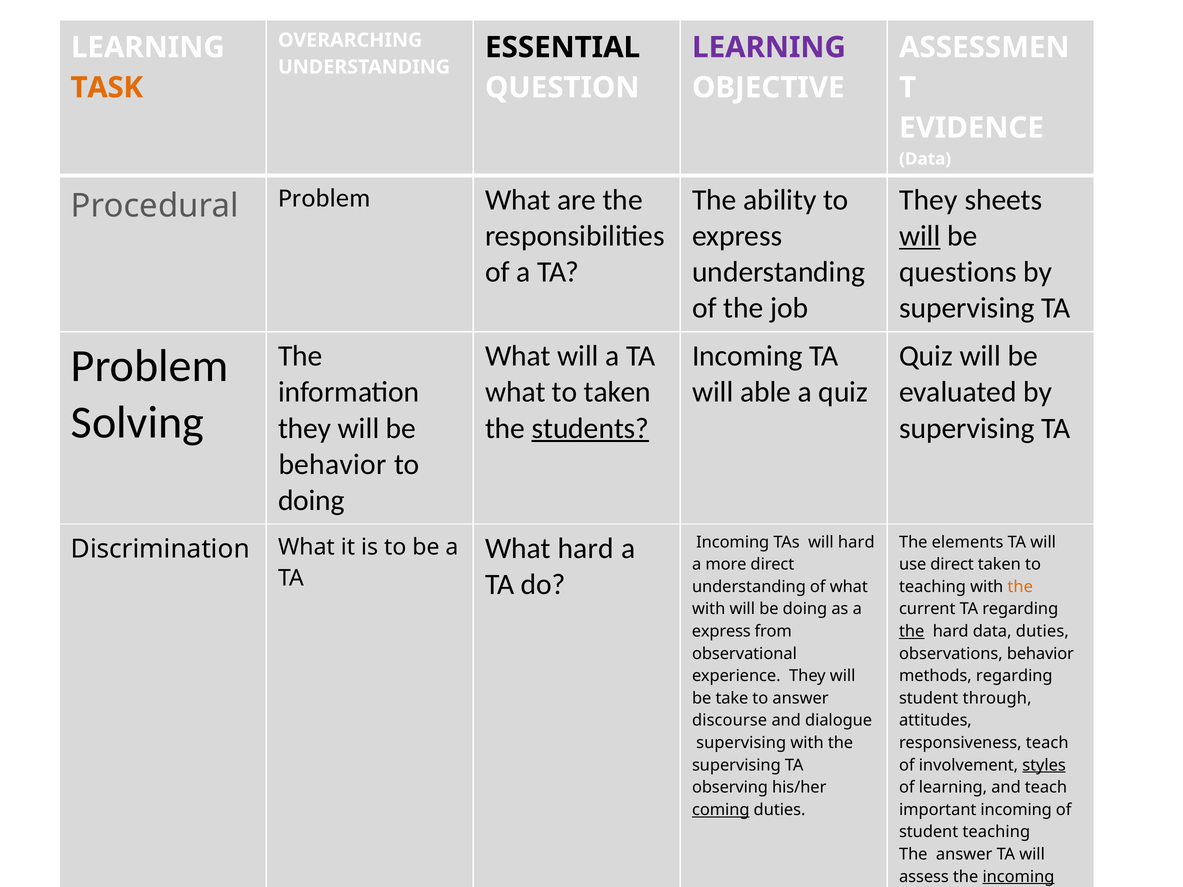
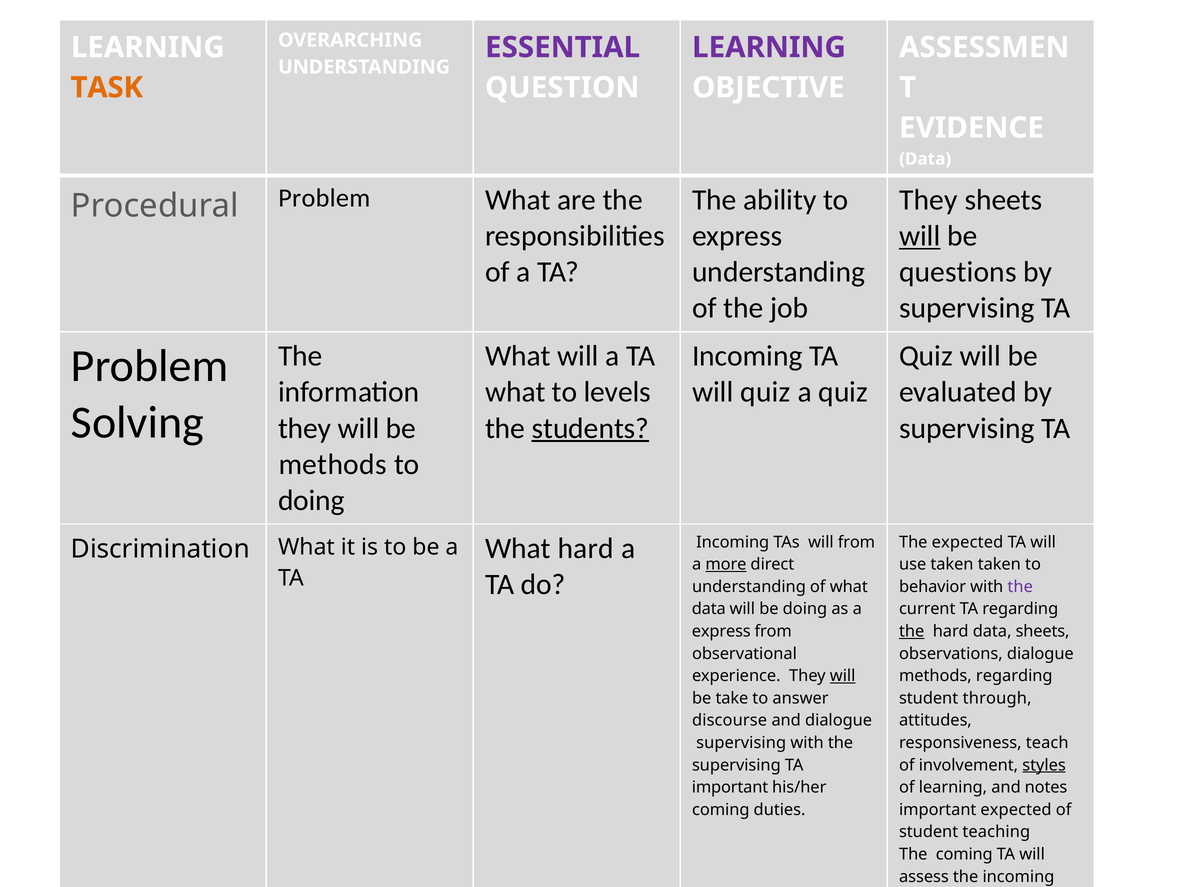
ESSENTIAL colour: black -> purple (563, 47)
to taken: taken -> levels (617, 392)
will able: able -> quiz (765, 392)
behavior: behavior -> methods (333, 464)
will hard: hard -> from (856, 542)
The elements: elements -> expected (967, 542)
more underline: none -> present (726, 565)
use direct: direct -> taken (952, 565)
teaching: teaching -> behavior (933, 587)
the colour: orange -> purple (1020, 587)
with: with -> data (709, 609)
data duties: duties -> sheets (1043, 631)
observations behavior: behavior -> dialogue (1040, 654)
will underline: none -> present (843, 676)
observing: observing -> important (730, 788)
and teach: teach -> notes (1046, 788)
coming underline: present -> none (721, 810)
important incoming: incoming -> expected (1016, 810)
The answer: answer -> coming (964, 855)
incoming underline: present -> none (1018, 877)
